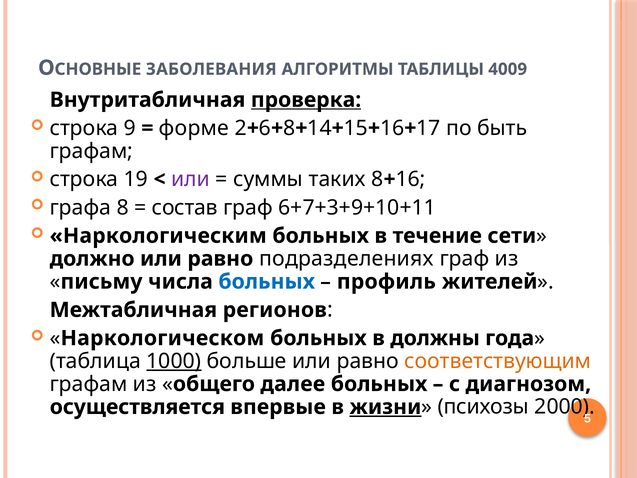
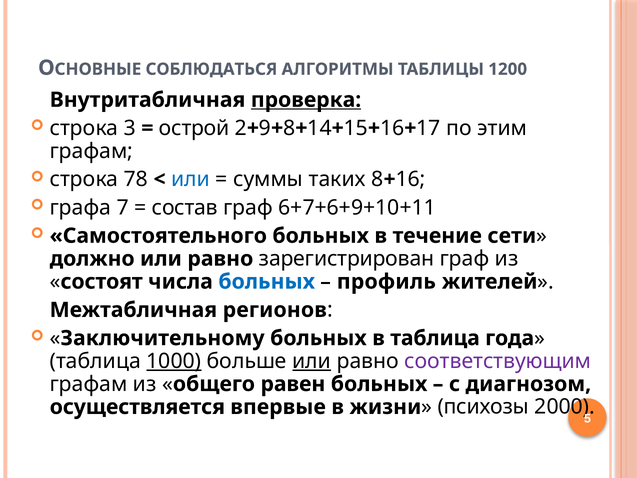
ЗАБОЛЕВАНИЯ: ЗАБОЛЕВАНИЯ -> СОБЛЮДАТЬСЯ (211, 69)
4009: 4009 -> 1200 (508, 69)
9: 9 -> 3 (130, 128)
форме: форме -> острой (194, 128)
6: 6 -> 9 (265, 128)
быть: быть -> этим (502, 128)
19: 19 -> 78 (136, 179)
или colour: purple -> blue (191, 179)
графа 8: 8 -> 7 (123, 207)
6+7+3+9+10+11: 6+7+3+9+10+11 -> 6+7+6+9+10+11 (357, 207)
Наркологическим: Наркологическим -> Самостоятельного (158, 236)
подразделениях: подразделениях -> зарегистрирован (347, 259)
письму: письму -> состоят (102, 282)
Наркологическом: Наркологическом -> Заключительному (163, 338)
в должны: должны -> таблица (435, 338)
или underline: none -> present (312, 361)
соответствующим colour: orange -> purple (498, 361)
далее: далее -> равен (293, 384)
жизни underline: present -> none (385, 407)
